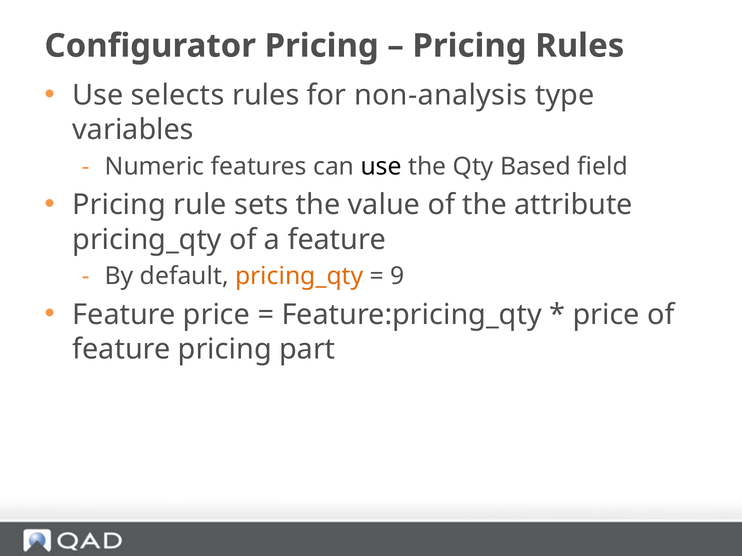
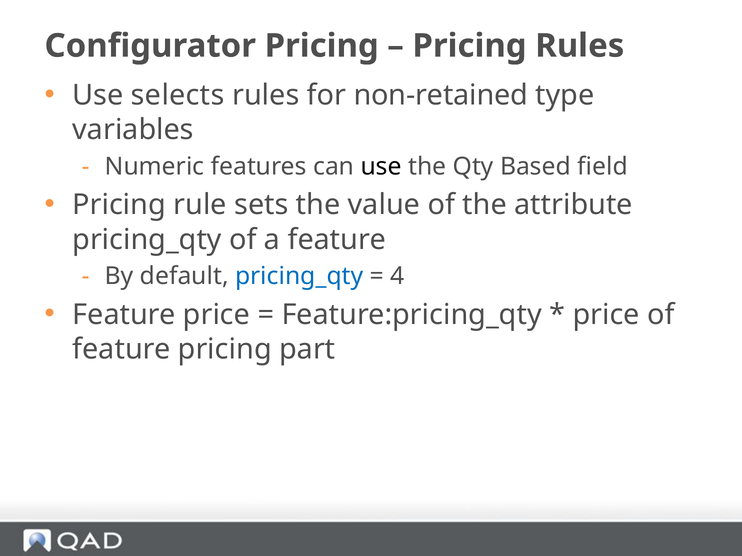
non-analysis: non-analysis -> non-retained (441, 95)
pricing_qty colour: orange -> blue (299, 277)
9: 9 -> 4 (397, 277)
